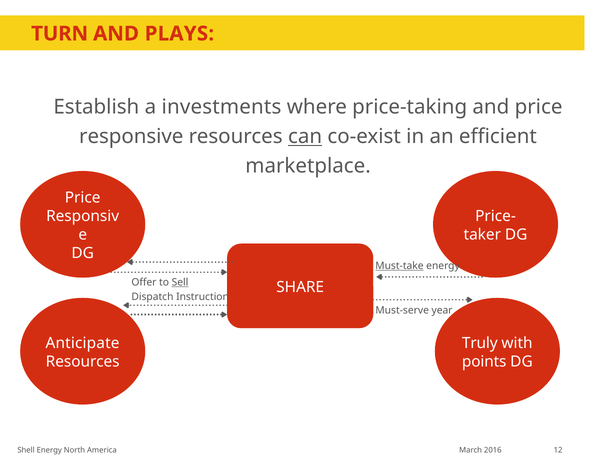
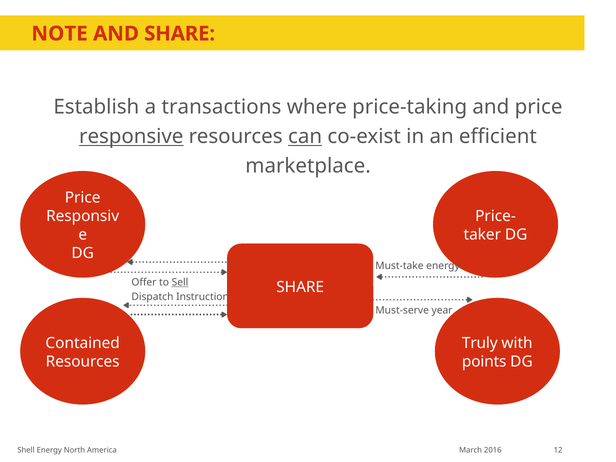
TURN: TURN -> NOTE (60, 34)
AND PLAYS: PLAYS -> SHARE (180, 34)
investments: investments -> transactions (221, 107)
responsive underline: none -> present (131, 137)
Must-take underline: present -> none (399, 266)
Anticipate: Anticipate -> Contained (83, 343)
